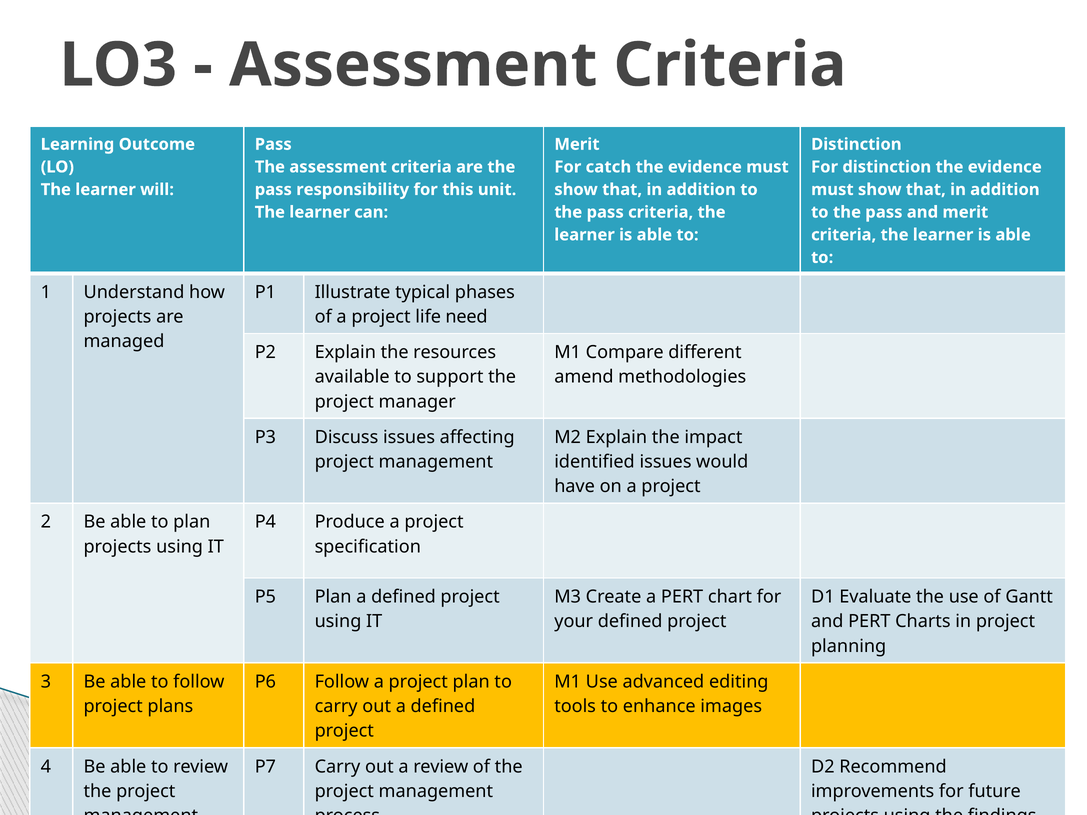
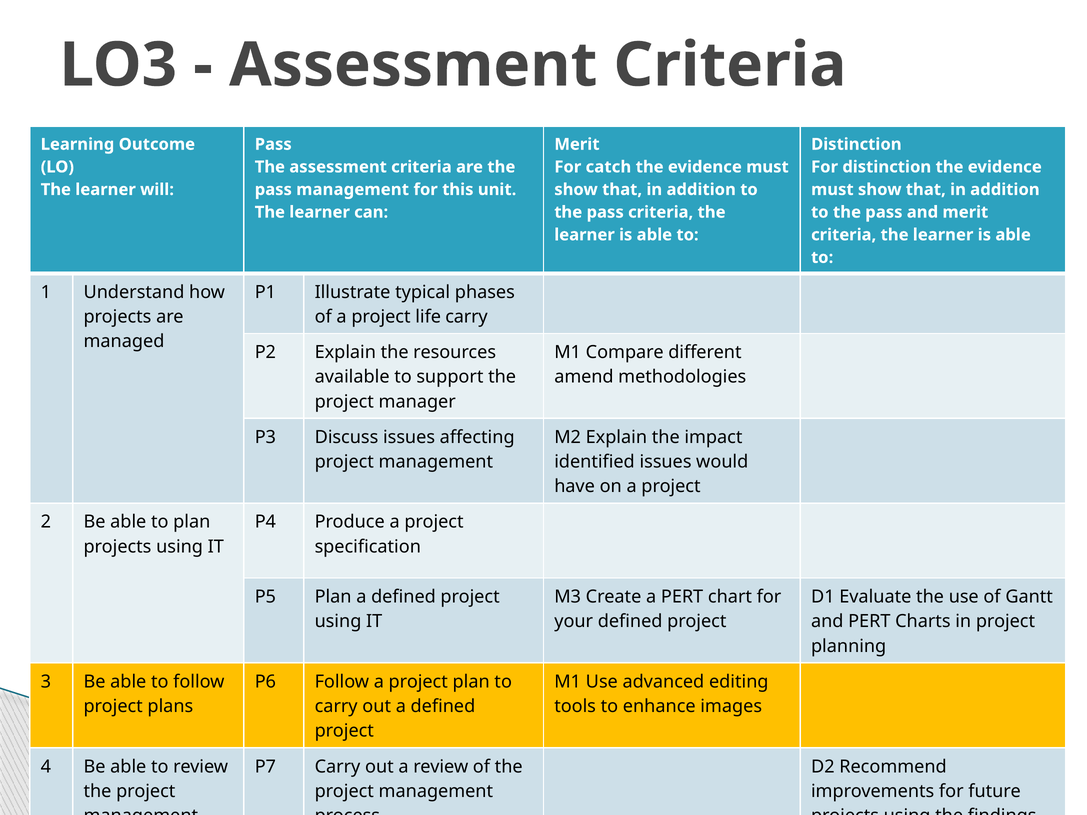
pass responsibility: responsibility -> management (353, 190)
life need: need -> carry (467, 317)
